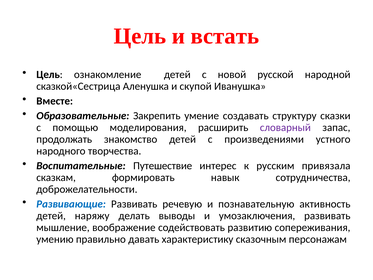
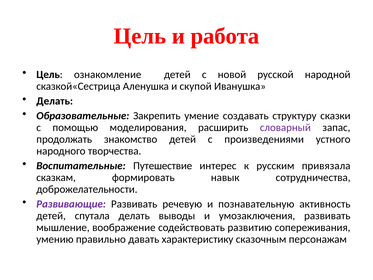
встать: встать -> работа (225, 36)
Вместе: Вместе -> Делать (55, 101)
Развивающие colour: blue -> purple (71, 204)
наряжу: наряжу -> спутала (92, 216)
